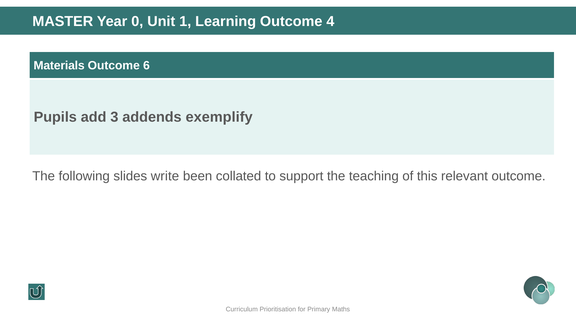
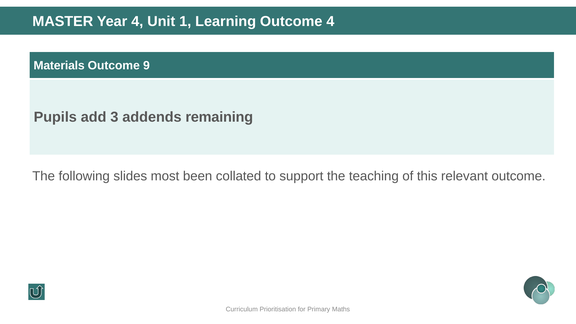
Year 0: 0 -> 4 (137, 21)
6: 6 -> 9 (146, 66)
exemplify: exemplify -> remaining (219, 117)
write: write -> most (165, 176)
